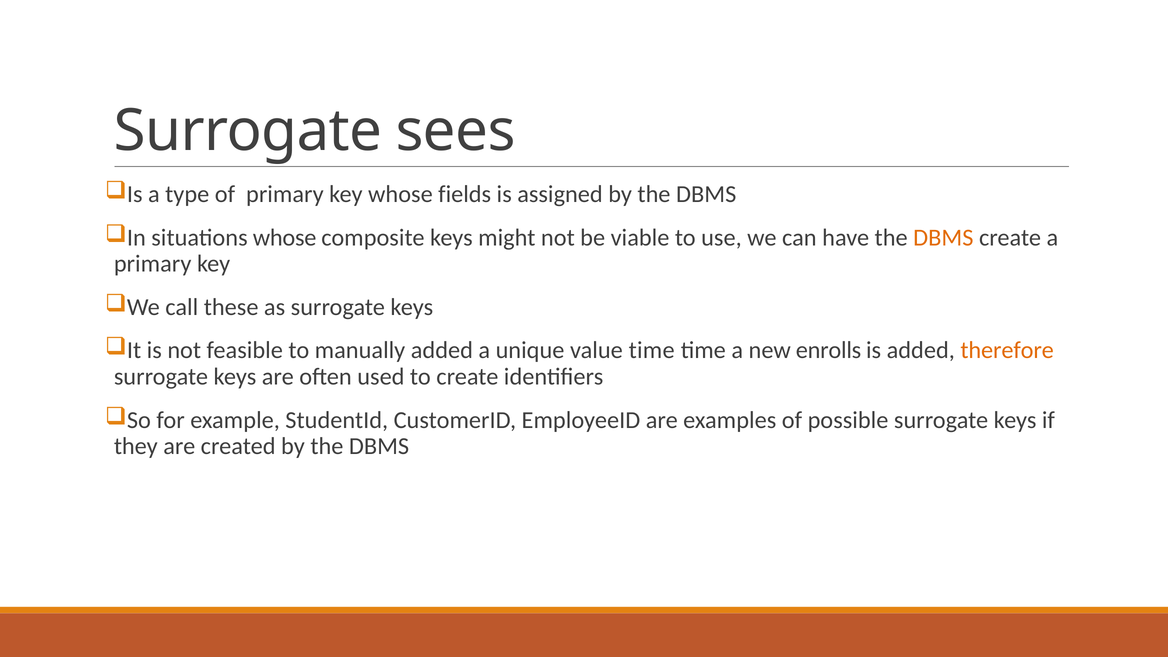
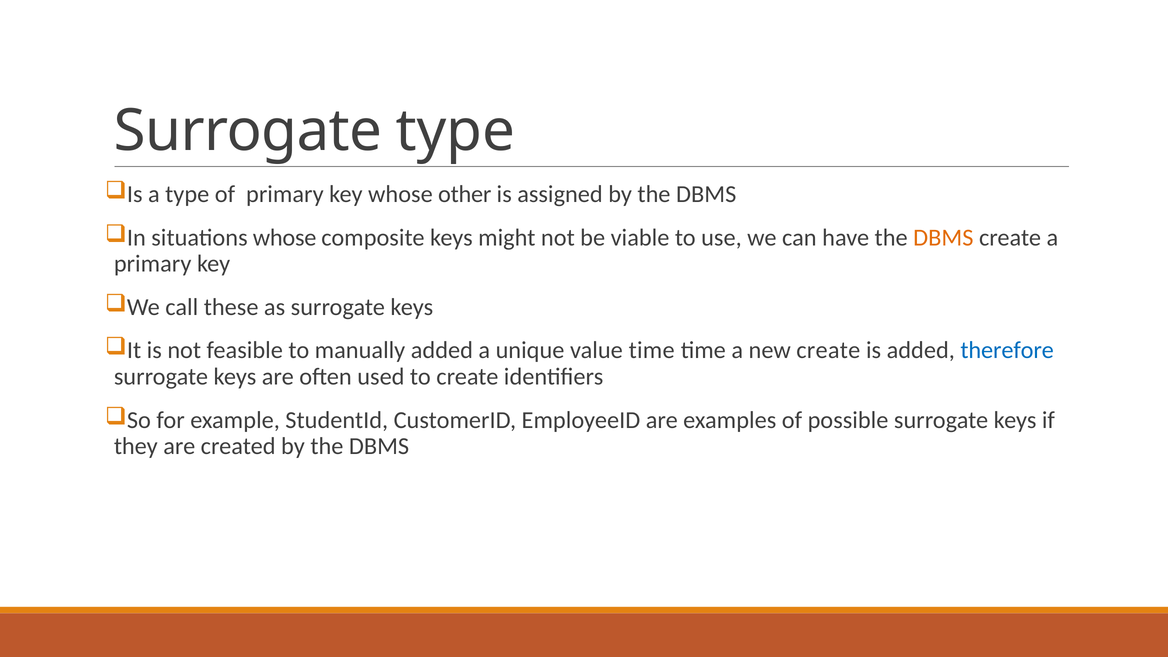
Surrogate sees: sees -> type (455, 131)
fields: fields -> other (465, 194)
new enrolls: enrolls -> create (828, 350)
therefore colour: orange -> blue (1007, 350)
